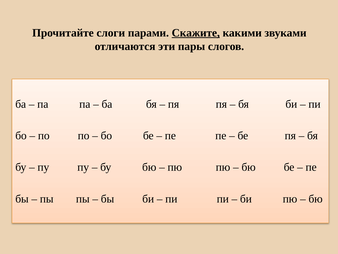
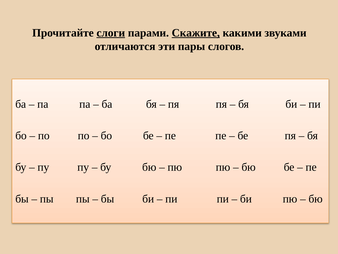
слоги underline: none -> present (111, 33)
